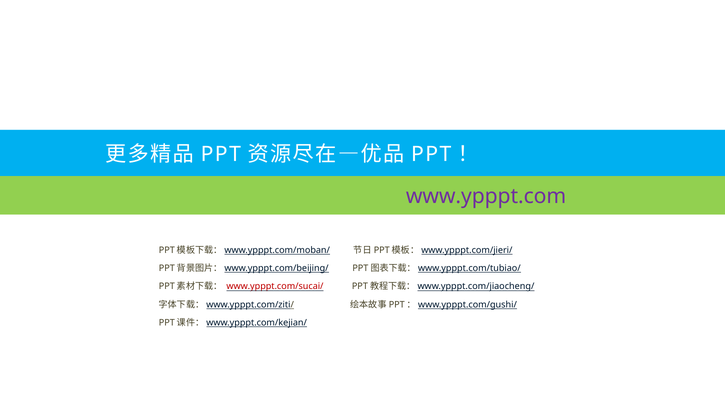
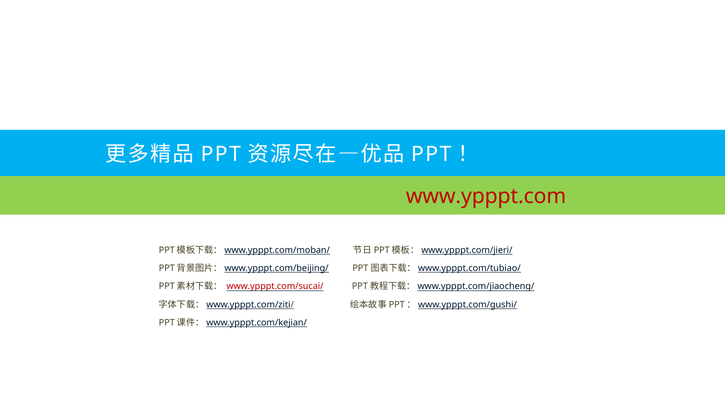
www.ypppt.com colour: purple -> red (486, 196)
